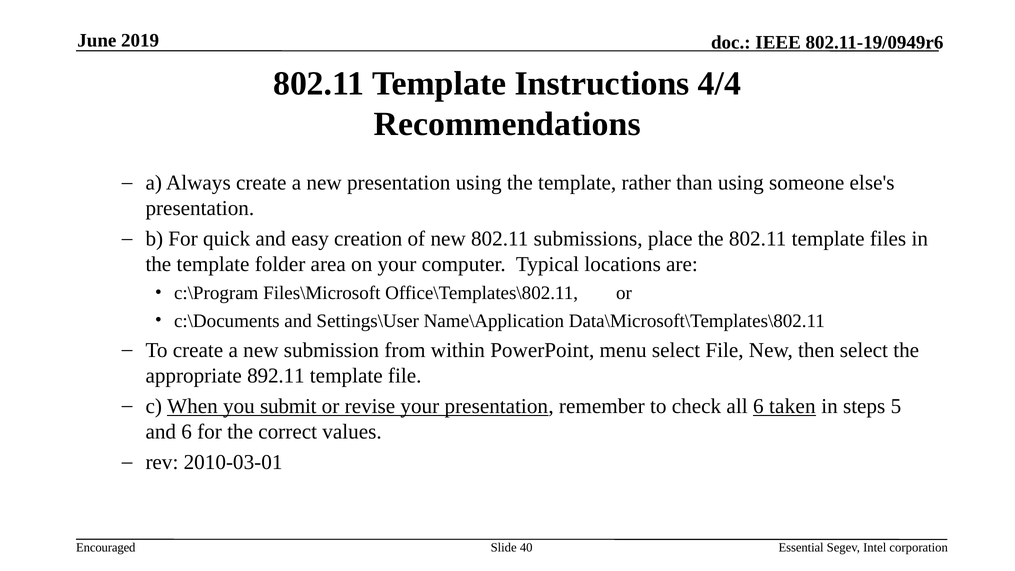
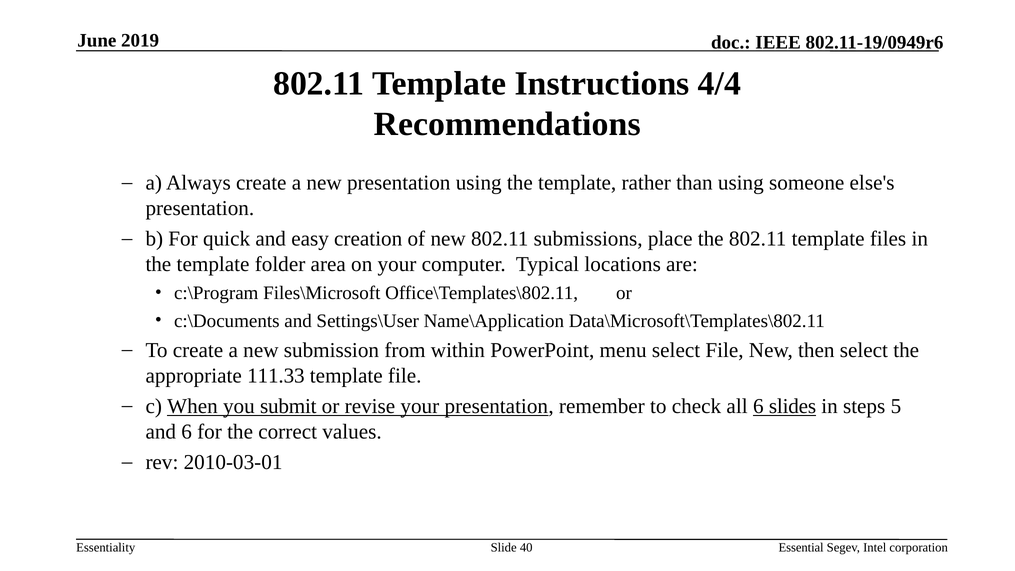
892.11: 892.11 -> 111.33 (276, 376)
taken: taken -> slides (793, 406)
Encouraged: Encouraged -> Essentiality (106, 548)
